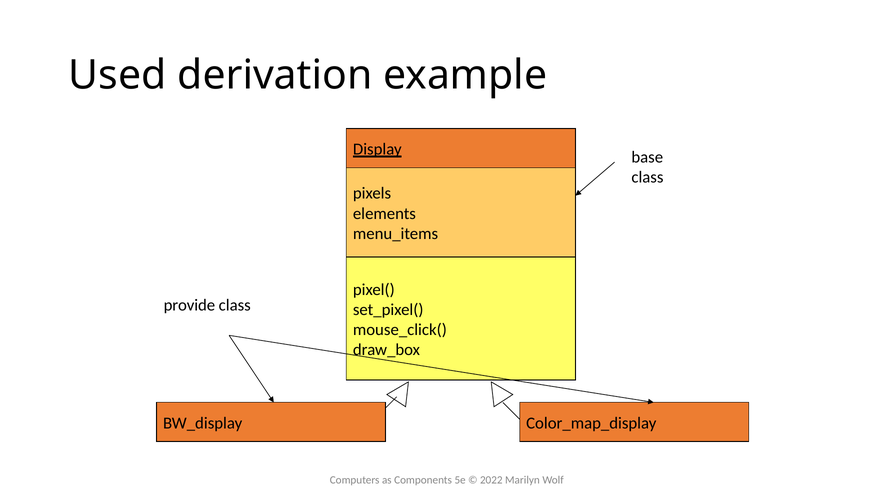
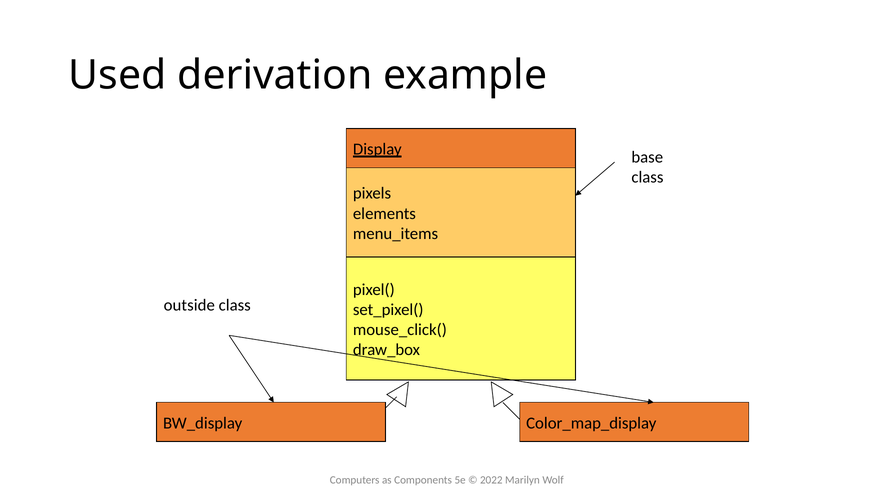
provide: provide -> outside (189, 305)
